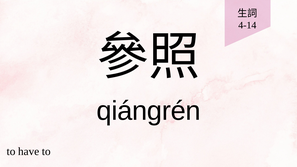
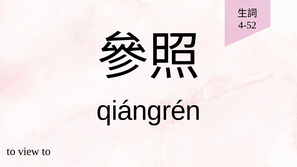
4-14: 4-14 -> 4-52 (247, 25)
have: have -> view (29, 151)
